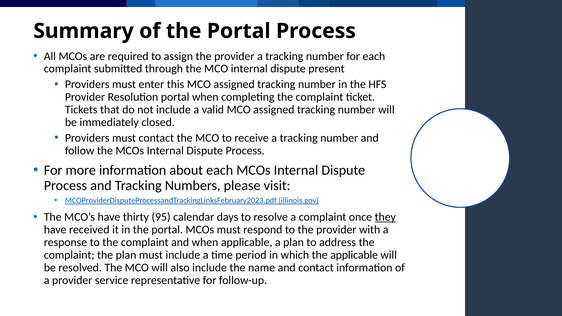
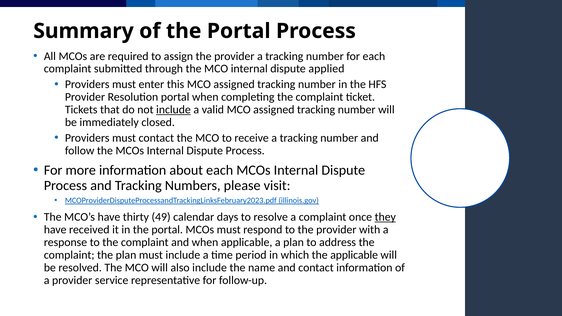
present: present -> applied (326, 69)
include underline: none -> present (173, 110)
95: 95 -> 49 (161, 217)
